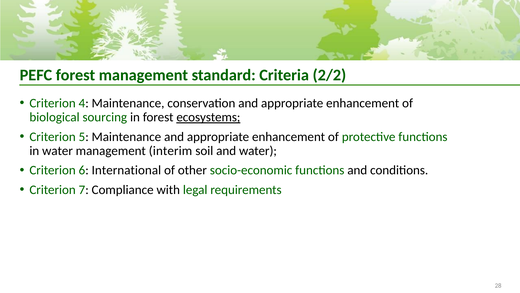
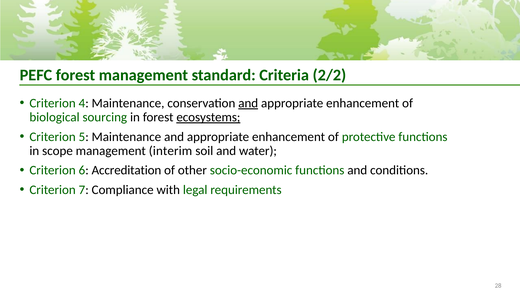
and underline: none -> present (248, 103)
in water: water -> scope (58, 151)
International: International -> Accreditation (126, 170)
